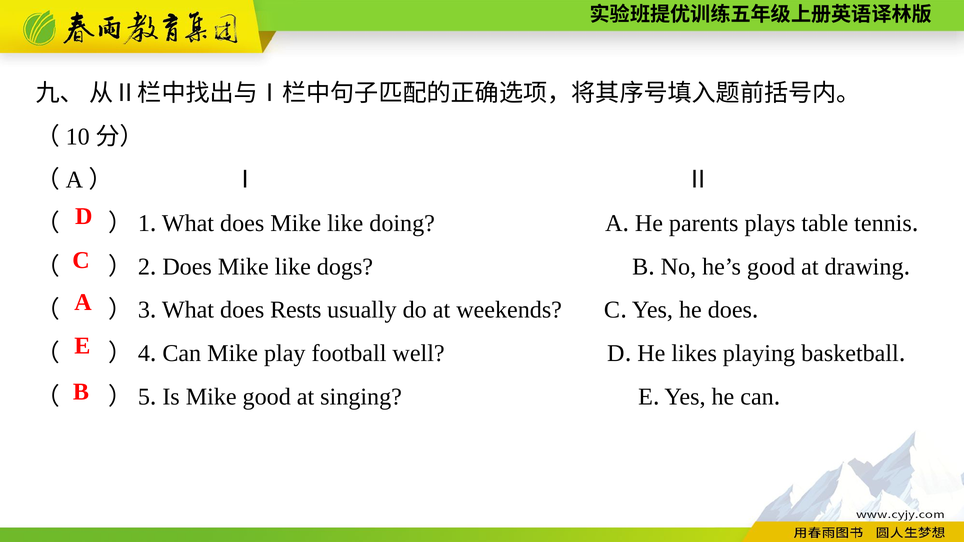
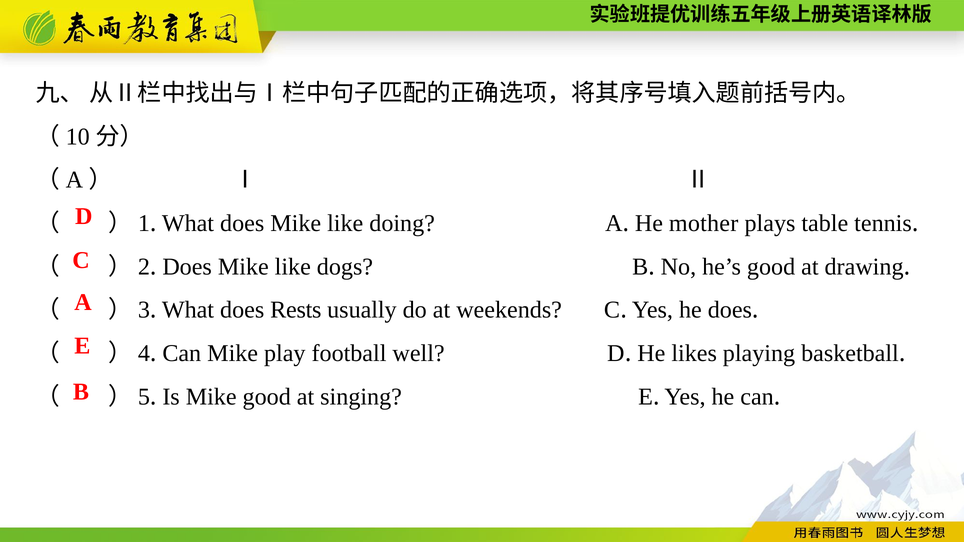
parents: parents -> mother (704, 223)
